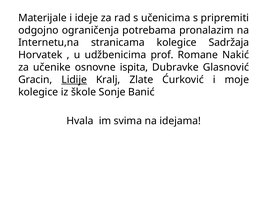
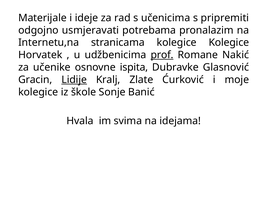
ograničenja: ograničenja -> usmjeravati (90, 30)
kolegice Sadržaja: Sadržaja -> Kolegice (229, 43)
prof underline: none -> present (162, 55)
